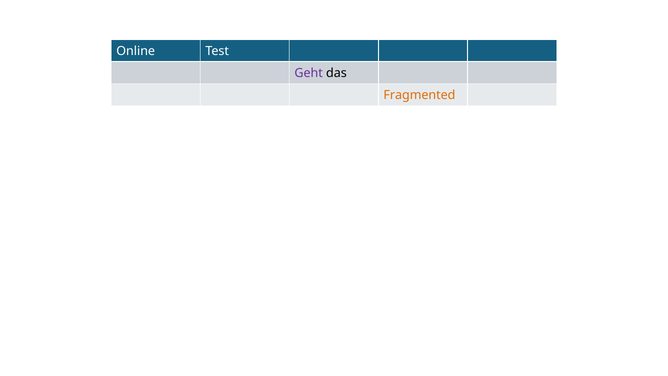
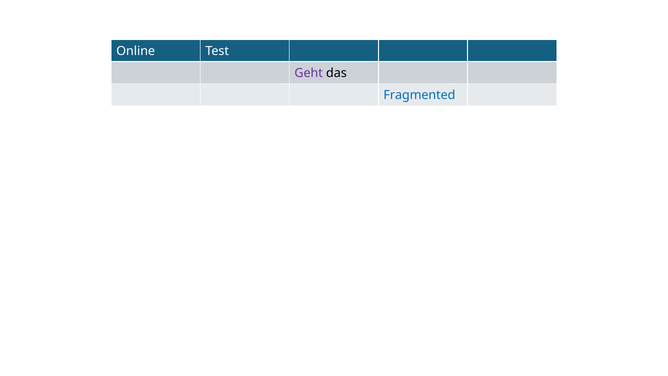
Fragmented colour: orange -> blue (419, 95)
